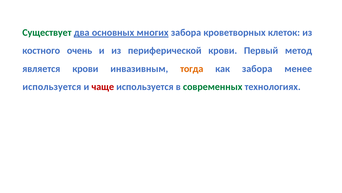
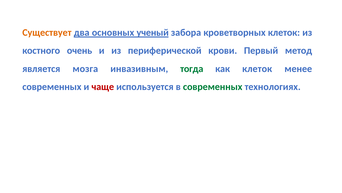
Существует colour: green -> orange (47, 33)
многих: многих -> ученый (153, 33)
является крови: крови -> мозга (85, 68)
тогда colour: orange -> green (192, 68)
как забора: забора -> клеток (257, 68)
используется: используется -> современных (52, 86)
